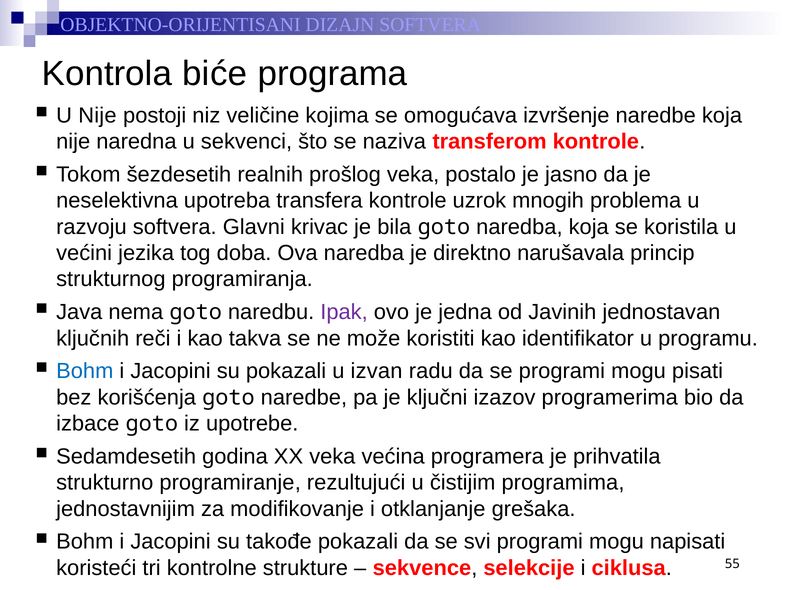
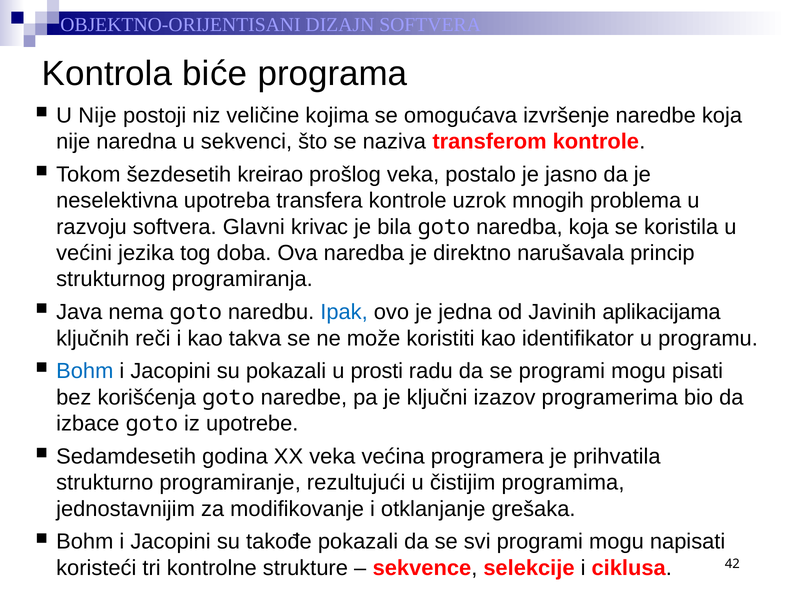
realnih: realnih -> kreirao (270, 174)
Ipak colour: purple -> blue (344, 312)
jednostavan: jednostavan -> aplikacijama (661, 312)
izvan: izvan -> prosti (377, 371)
55: 55 -> 42 (732, 564)
